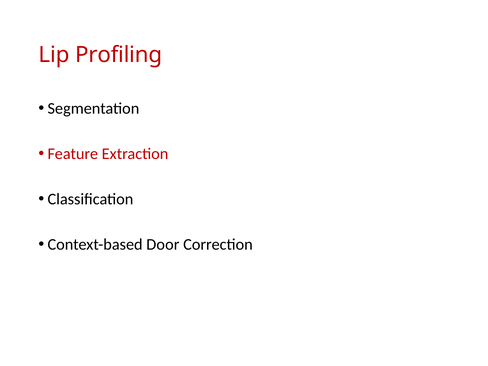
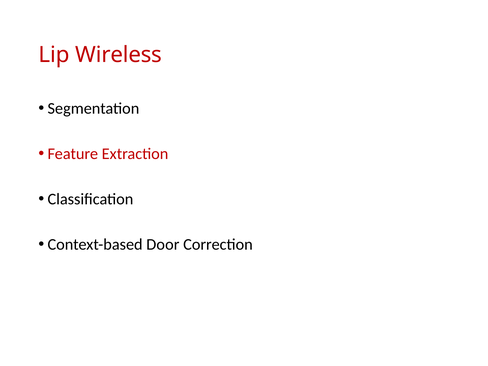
Profiling: Profiling -> Wireless (119, 55)
